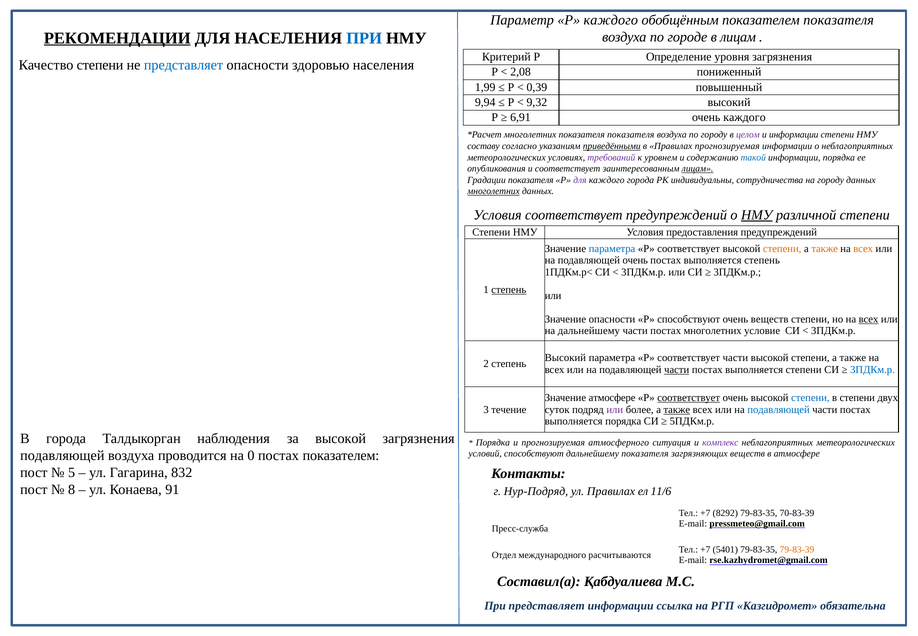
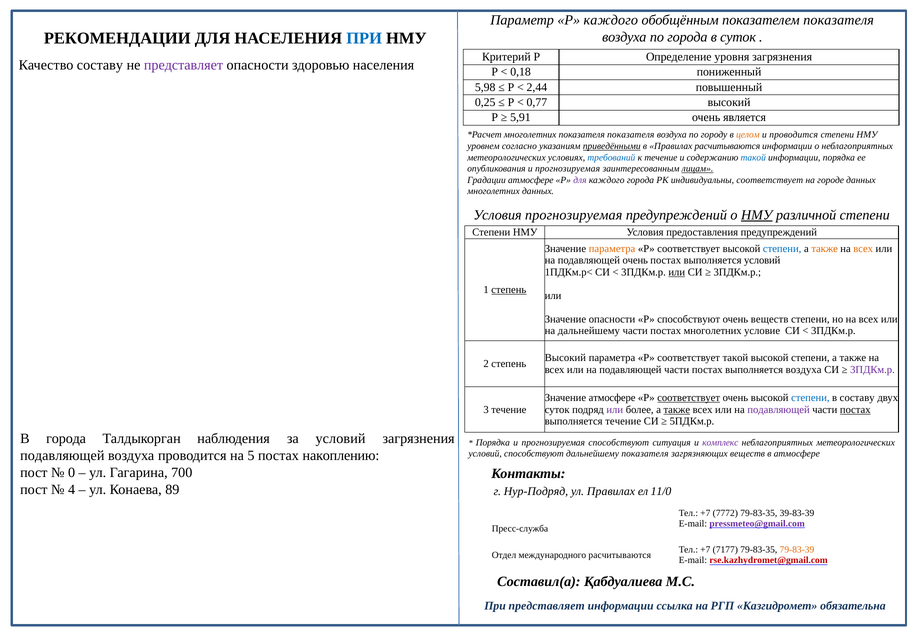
РЕКОМЕНДАЦИИ underline: present -> none (117, 38)
по городе: городе -> города (687, 37)
в лицам: лицам -> суток (738, 37)
Качество степени: степени -> составу (100, 65)
представляет colour: blue -> purple (184, 65)
2,08: 2,08 -> 0,18 (521, 72)
1,99: 1,99 -> 5,98 (485, 87)
0,39: 0,39 -> 2,44 (537, 87)
9,94: 9,94 -> 0,25 (485, 102)
9,32: 9,32 -> 0,77 (537, 102)
6,91: 6,91 -> 5,91 (520, 117)
очень каждого: каждого -> является (745, 117)
целом colour: purple -> orange (748, 135)
и информации: информации -> проводится (794, 135)
составу: составу -> уровнем (483, 146)
Правилах прогнозируемая: прогнозируемая -> расчитываются (727, 146)
требований colour: purple -> blue (611, 157)
к уровнем: уровнем -> течение (661, 157)
опубликования и соответствует: соответствует -> прогнозируемая (568, 169)
Градации показателя: показателя -> атмосфере (531, 180)
индивидуальны сотрудничества: сотрудничества -> соответствует (770, 180)
на городу: городу -> городе (831, 180)
многолетних underline: present -> none (494, 191)
Условия соответствует: соответствует -> прогнозируемая (574, 215)
параметра colour: blue -> orange (612, 248)
степени colour: orange -> blue (782, 248)
выполняется степень: степень -> условий (762, 260)
или underline: none -> present (677, 272)
всех underline: present -> none (869, 319)
соответствует части: части -> такой (735, 358)
части underline: present -> none (677, 369)
выполняется степени: степени -> воздуха (804, 369)
3ПДКм.р colour: blue -> purple (872, 369)
в степени: степени -> составу (857, 398)
подавляющей colour: blue -> purple (779, 409)
постах underline: none -> present (855, 409)
выполняется порядка: порядка -> течение (623, 421)
за высокой: высокой -> условий (341, 438)
прогнозируемая атмосферного: атмосферного -> способствуют (619, 442)
0: 0 -> 5 (251, 455)
постах показателем: показателем -> накоплению (341, 455)
5: 5 -> 0 (72, 472)
832: 832 -> 700 (182, 472)
8: 8 -> 4 (72, 489)
91: 91 -> 89 (172, 489)
11/6: 11/6 -> 11/0 (661, 491)
8292: 8292 -> 7772 (725, 513)
70-83-39: 70-83-39 -> 39-83-39 (797, 513)
pressmeteo@gmail.com colour: black -> purple (757, 523)
5401: 5401 -> 7177 (725, 549)
rse.kazhydromet@gmail.com colour: black -> red (769, 560)
